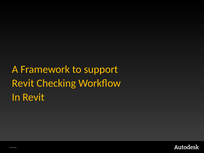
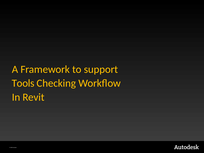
Revit: Revit -> Tools (23, 83)
